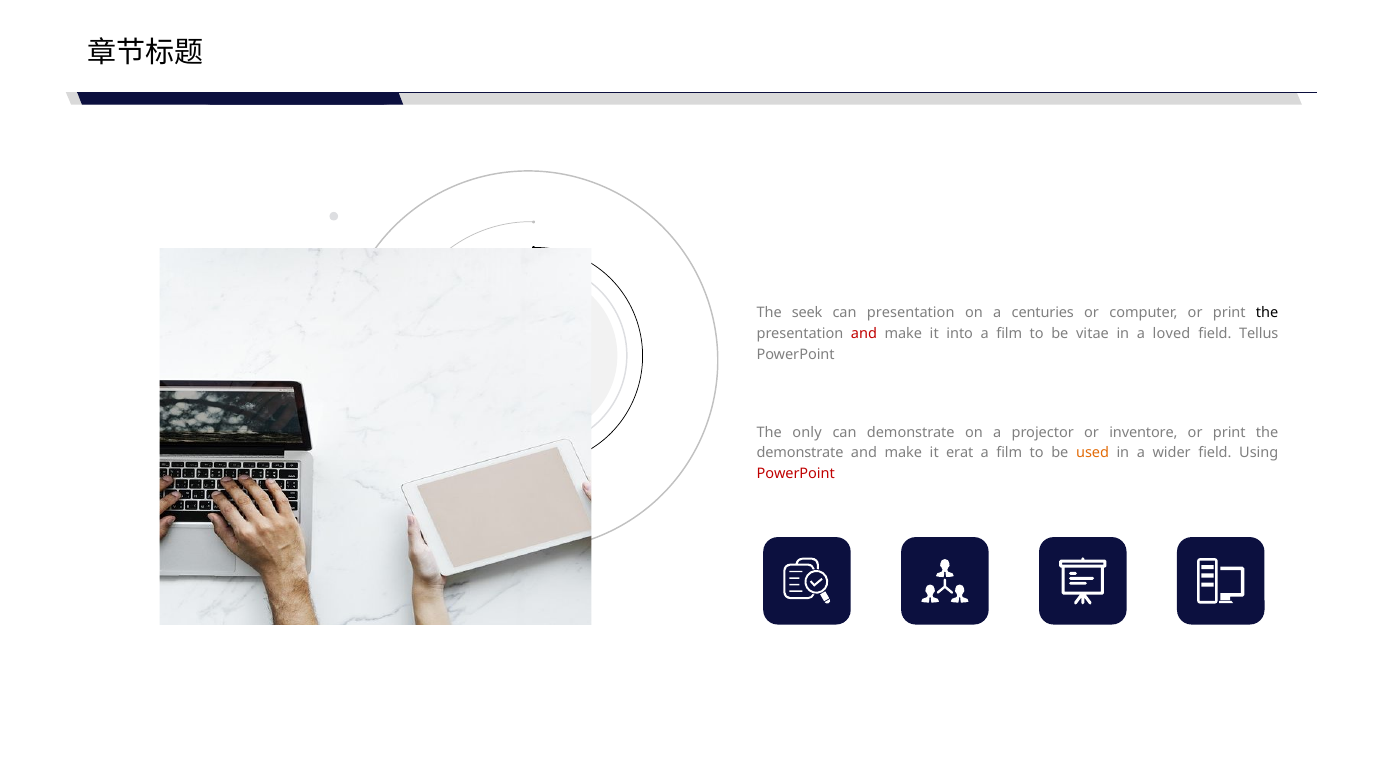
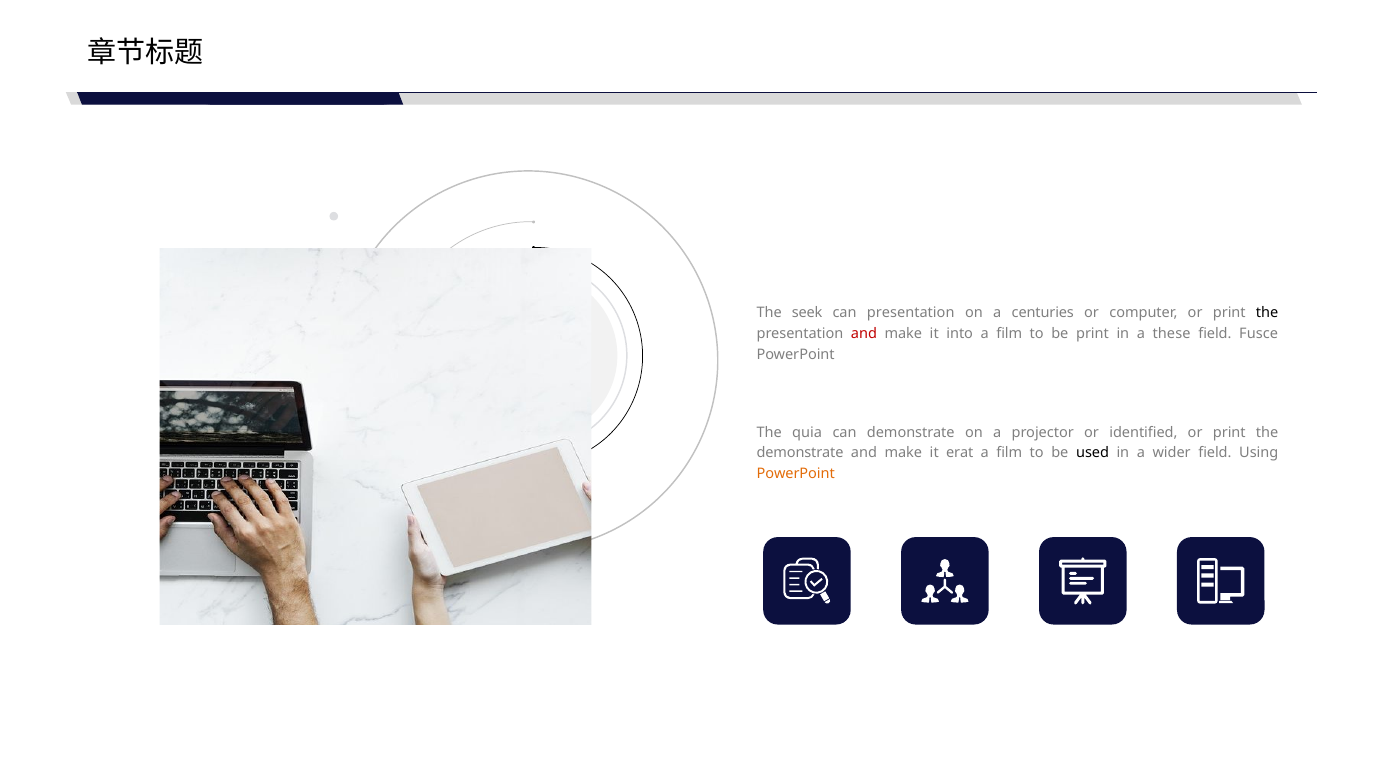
be vitae: vitae -> print (1093, 334)
loved: loved -> these (1172, 334)
Tellus: Tellus -> Fusce (1259, 334)
only: only -> quia (807, 432)
inventore: inventore -> identified (1143, 432)
used colour: orange -> black (1093, 453)
PowerPoint colour: red -> orange (796, 474)
